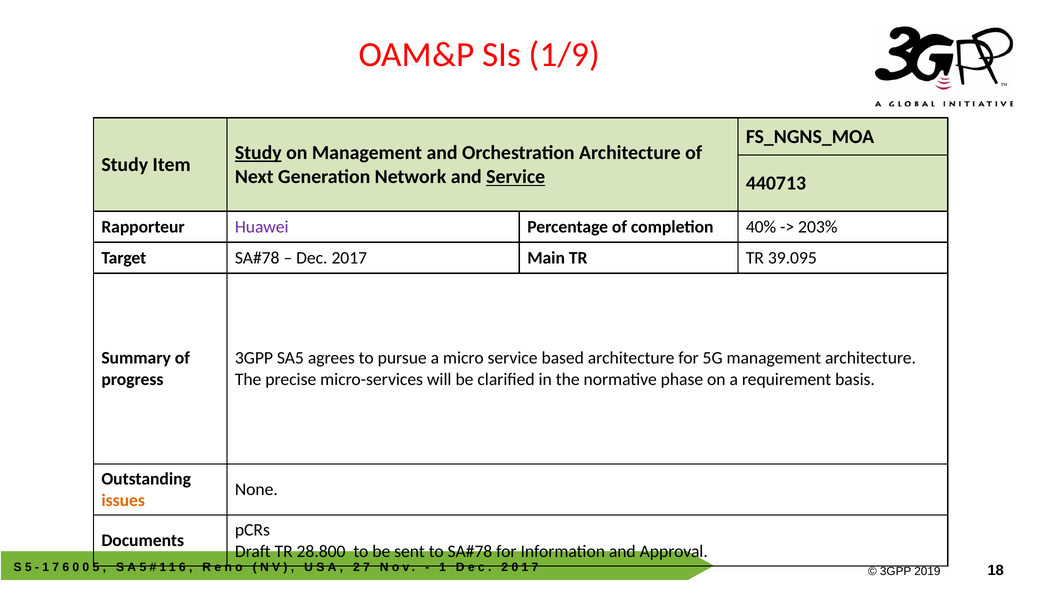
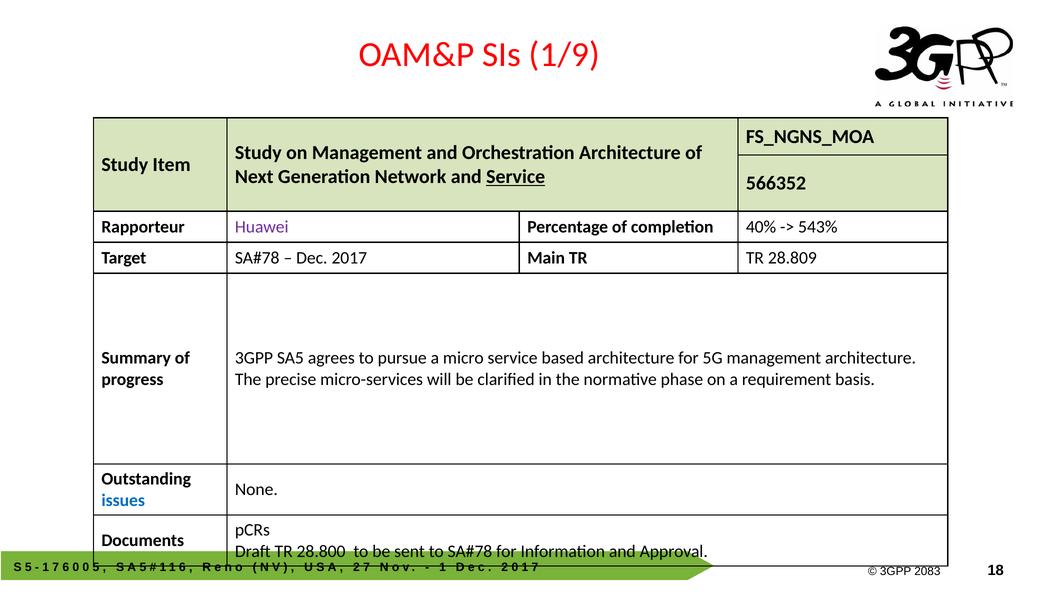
Study underline: present -> none (258, 153)
440713: 440713 -> 566352 (776, 184)
203%: 203% -> 543% (818, 227)
39.095: 39.095 -> 28.809 (792, 258)
issues colour: orange -> blue (123, 501)
2019: 2019 -> 2083 (927, 572)
